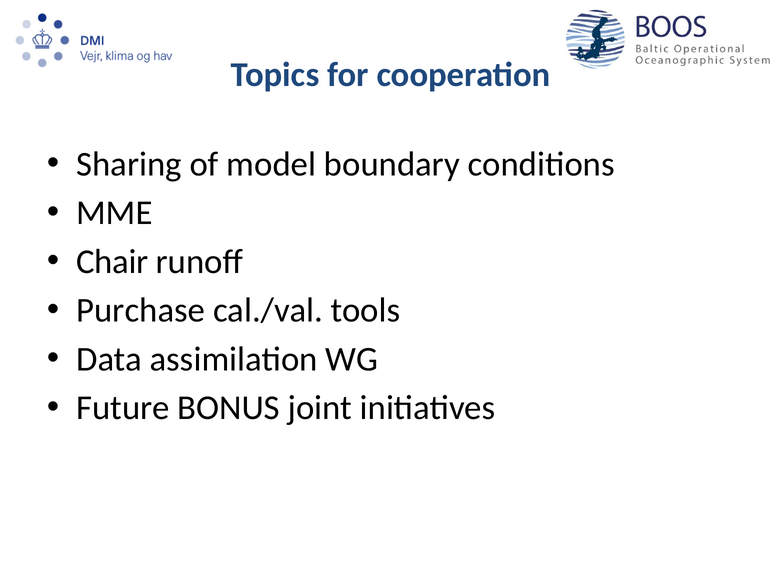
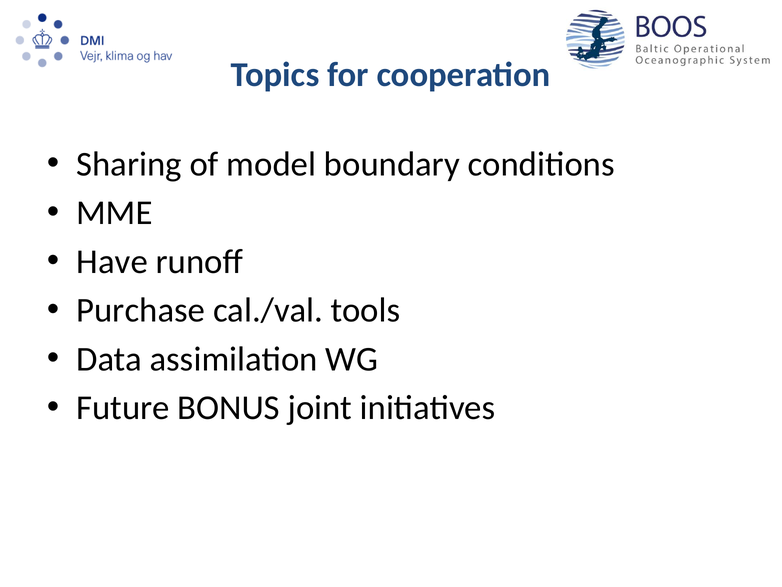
Chair: Chair -> Have (112, 261)
